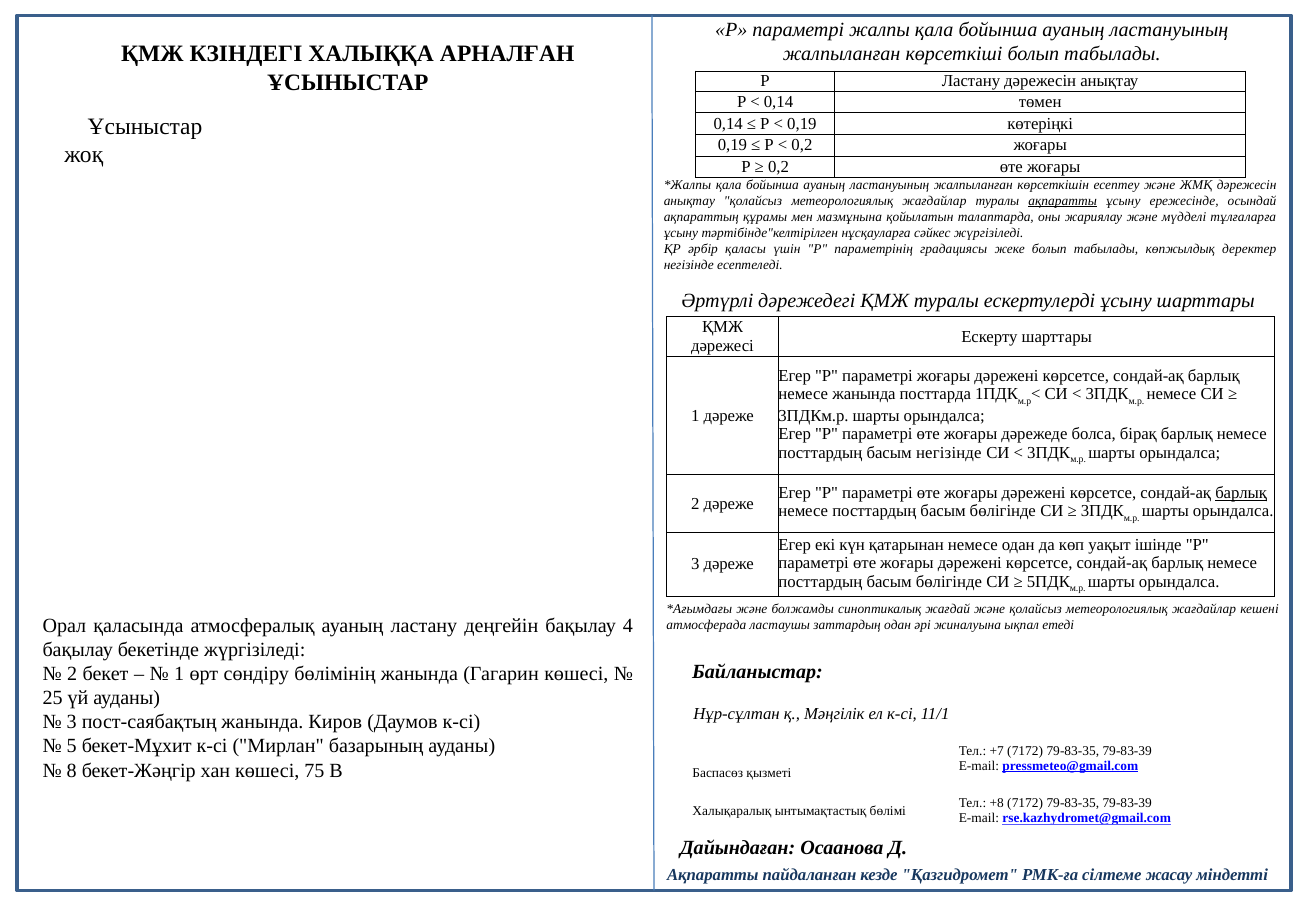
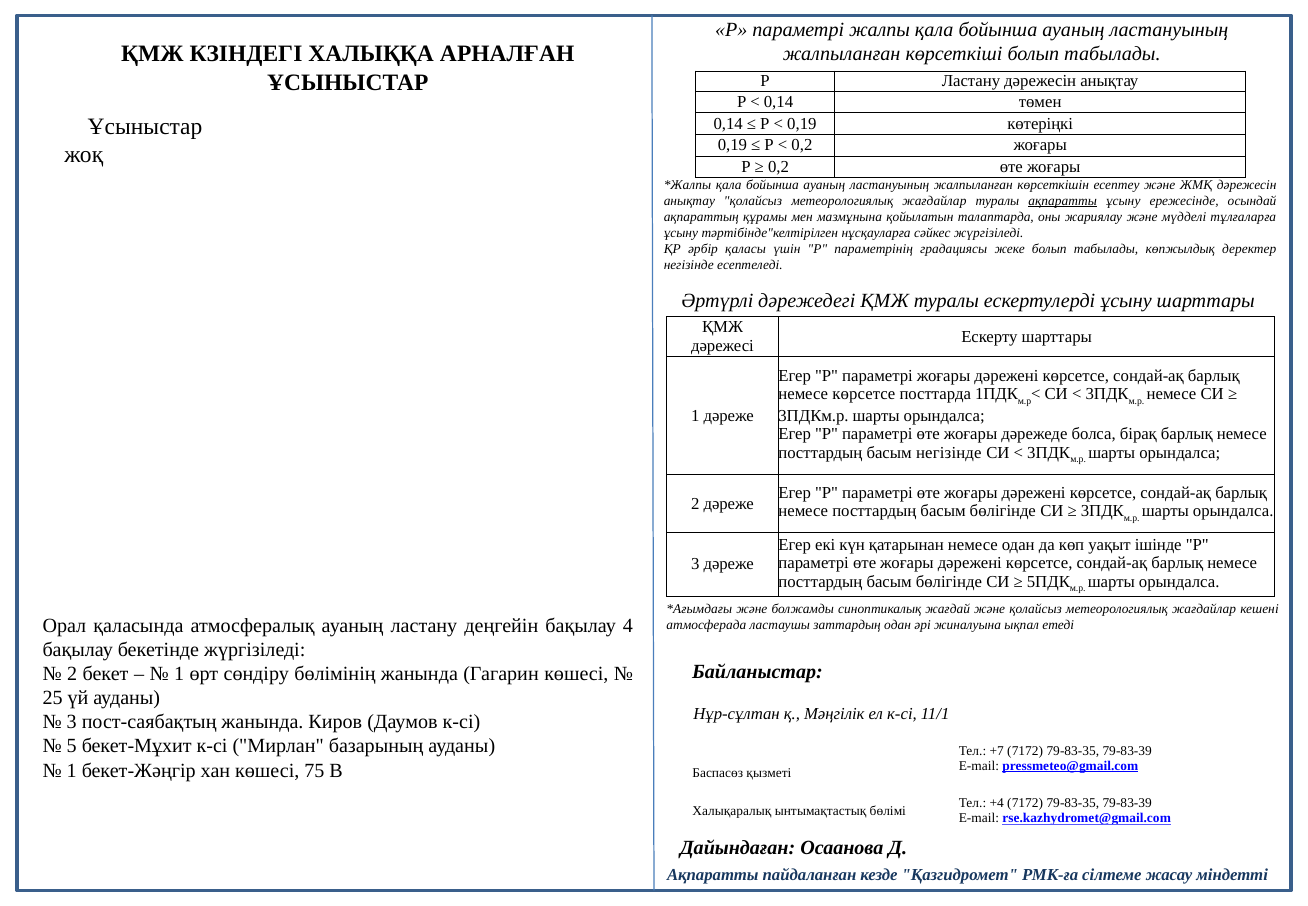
немесе жанында: жанында -> көрсетсе (864, 394)
барлық underline: present -> none (1241, 493)
8: 8 -> 1 (72, 770)
+8: +8 -> +4 (997, 803)
